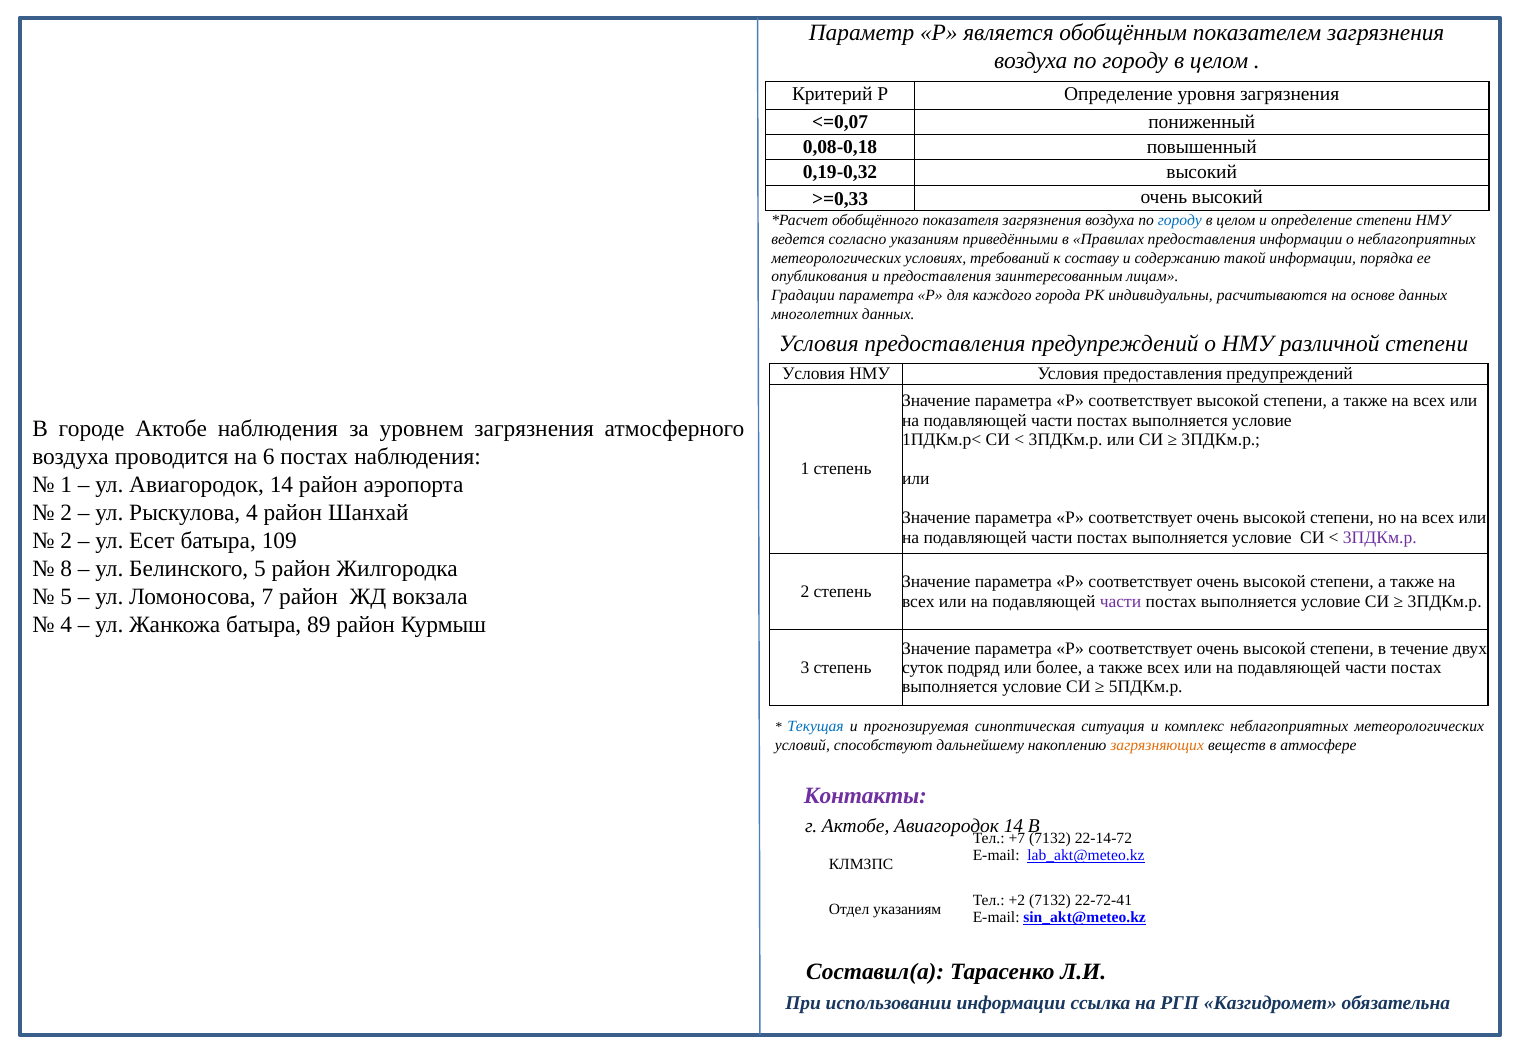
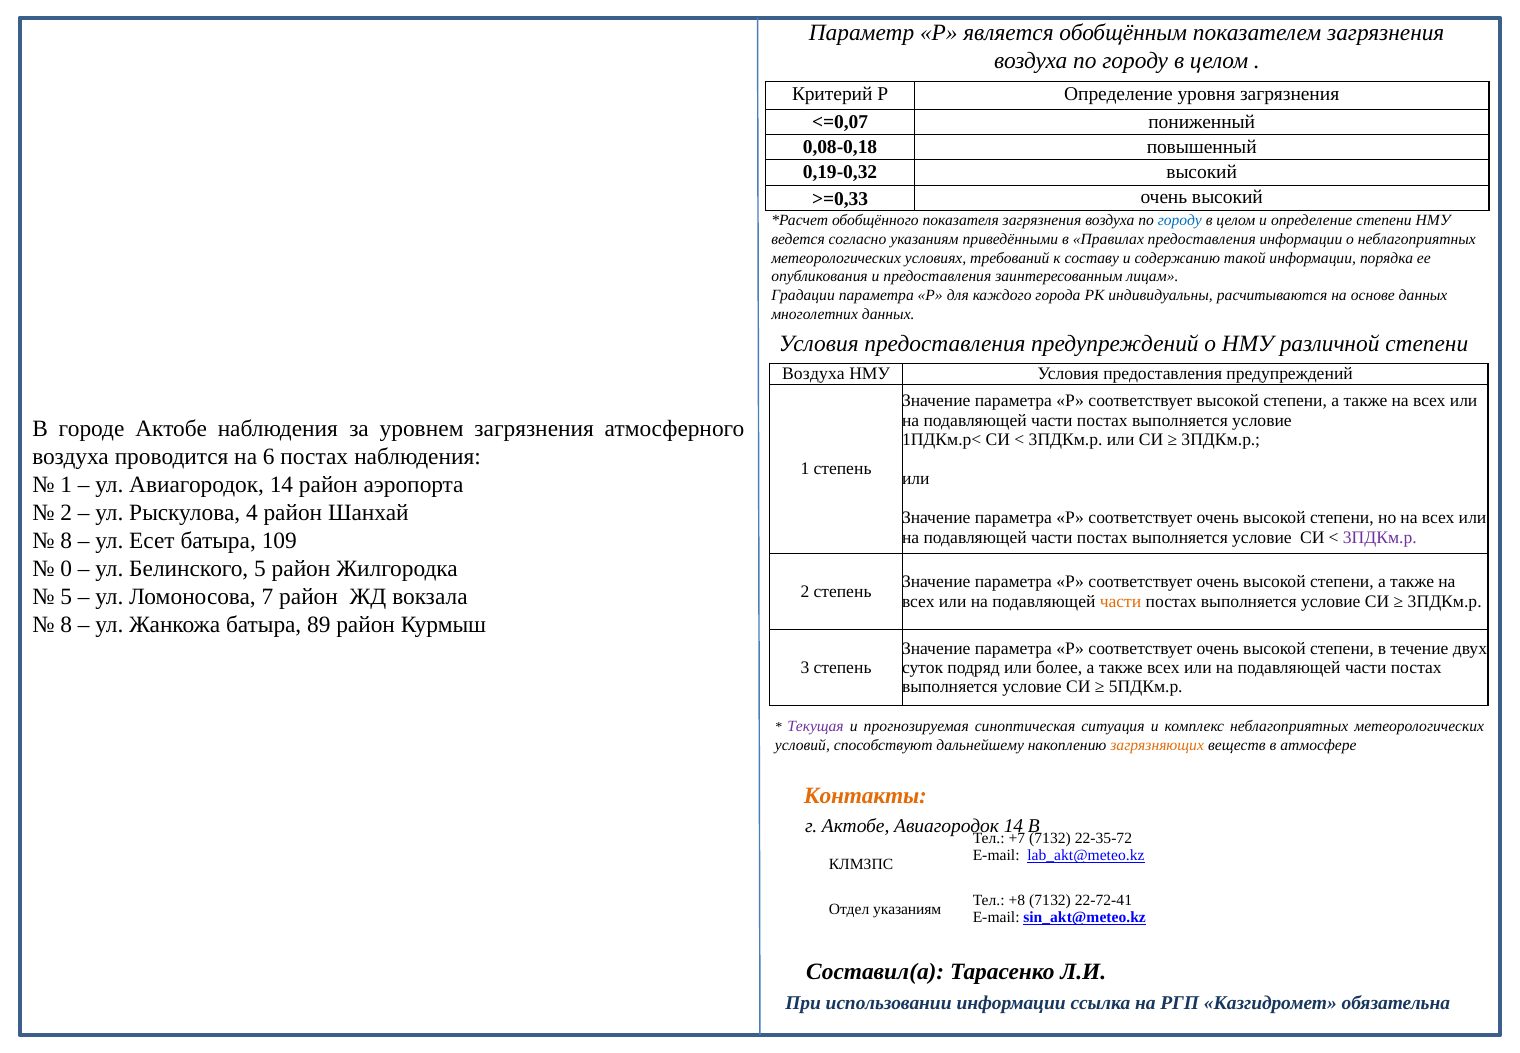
Условия: Условия -> Воздуха (813, 374)
2: 2 -> 8 (66, 540)
8: 8 -> 0 (66, 568)
части colour: purple -> orange (1121, 601)
4: 4 -> 8 (66, 625)
Текущая colour: blue -> purple (815, 726)
Контакты colour: purple -> orange (865, 796)
22-14-72: 22-14-72 -> 22-35-72 (1103, 838)
+2: +2 -> +8 (1017, 900)
